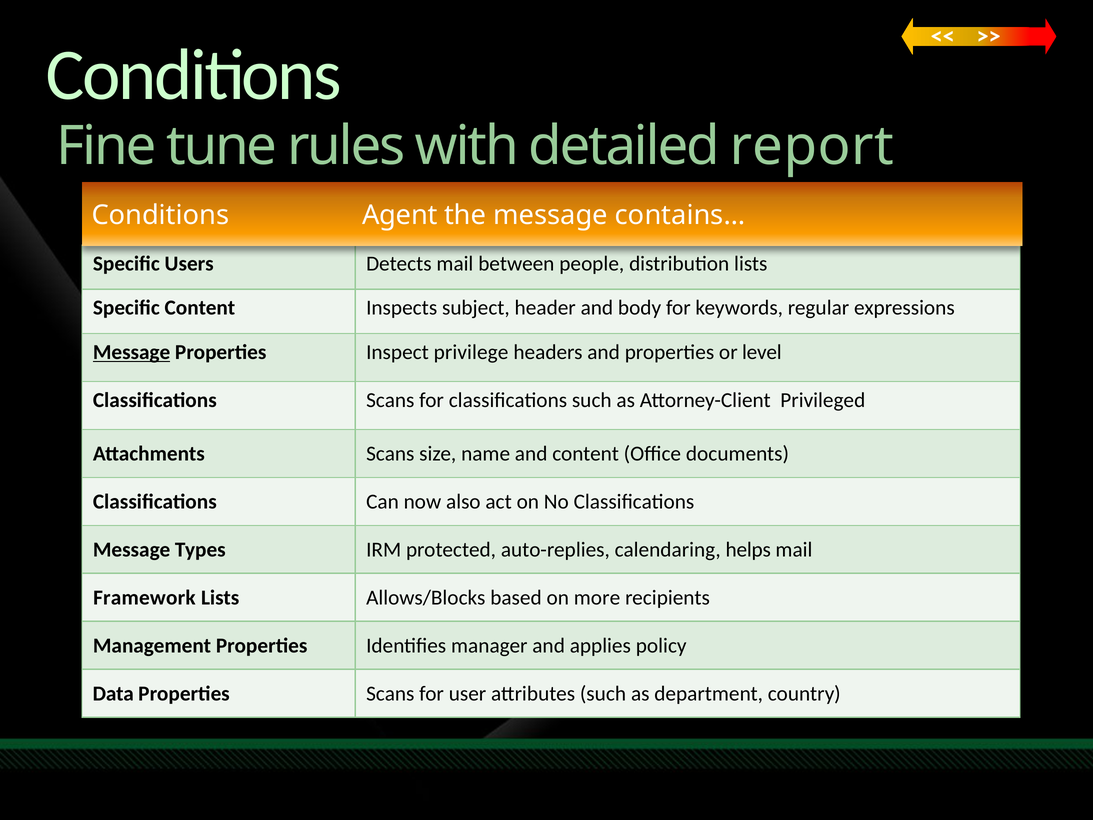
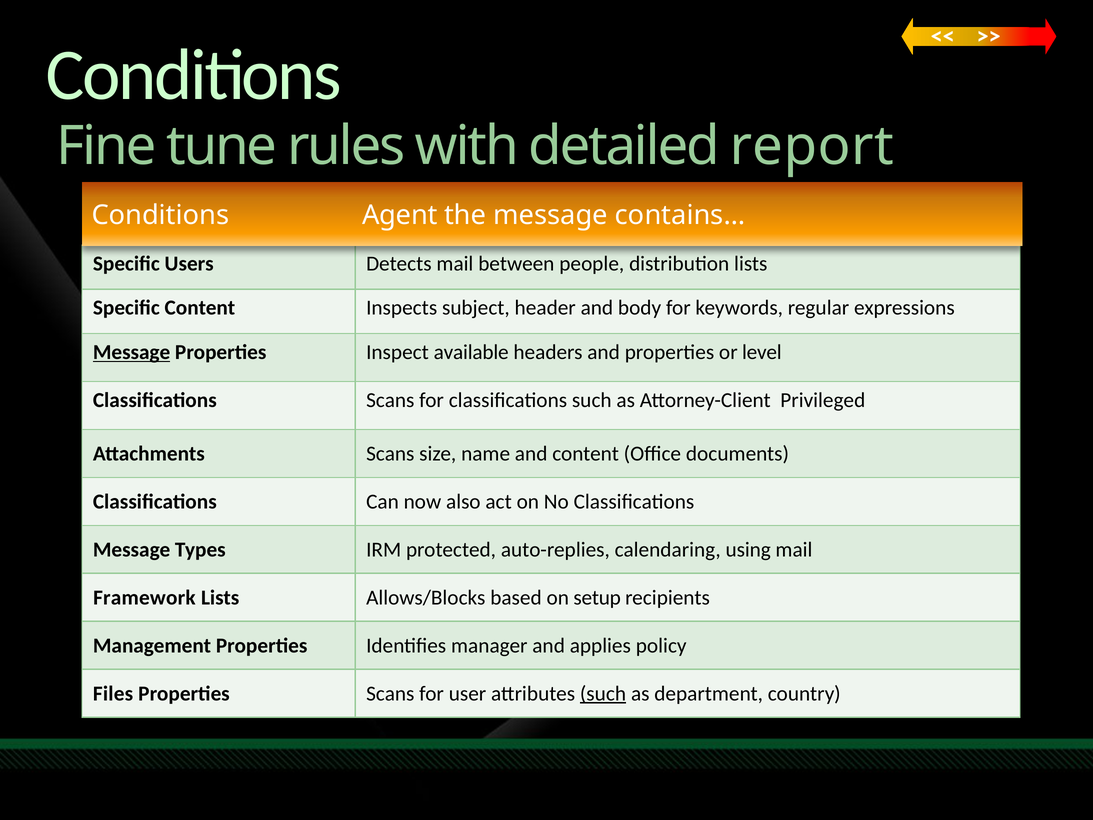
privilege: privilege -> available (471, 352)
helps: helps -> using (748, 549)
more: more -> setup (597, 597)
Data: Data -> Files (113, 693)
such underline: none -> present (603, 693)
